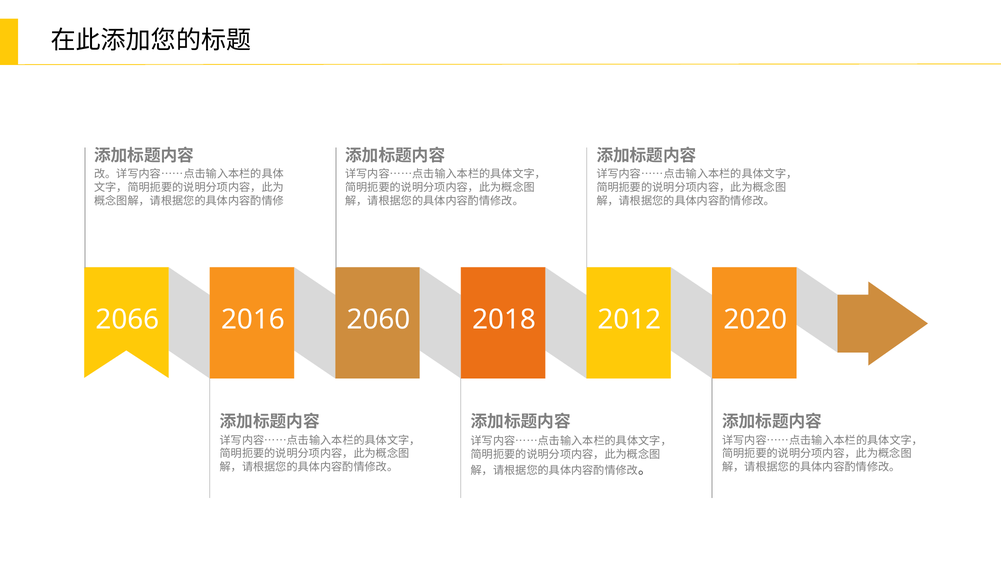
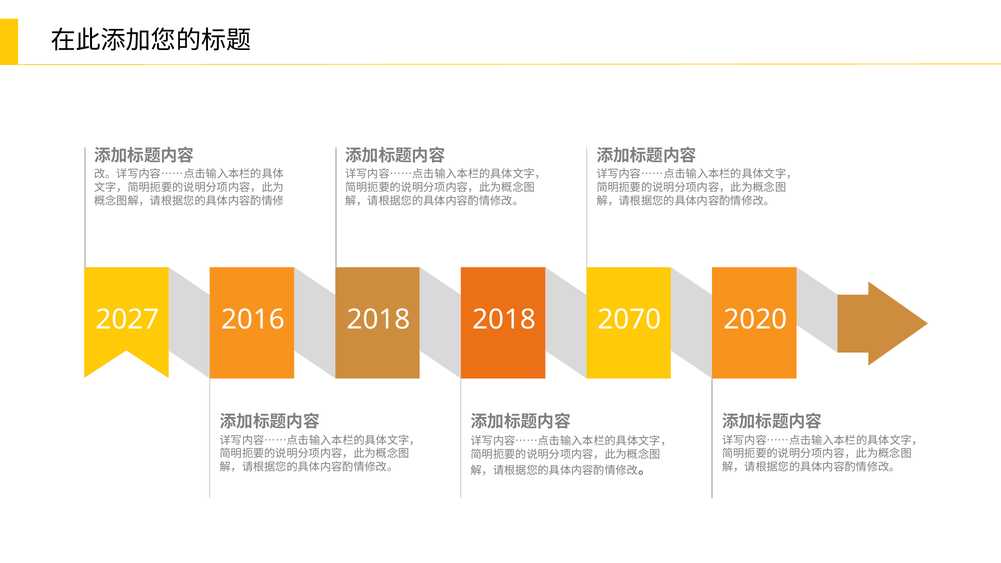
2066: 2066 -> 2027 (127, 320)
2016 2060: 2060 -> 2018 (378, 320)
2012: 2012 -> 2070 (629, 320)
